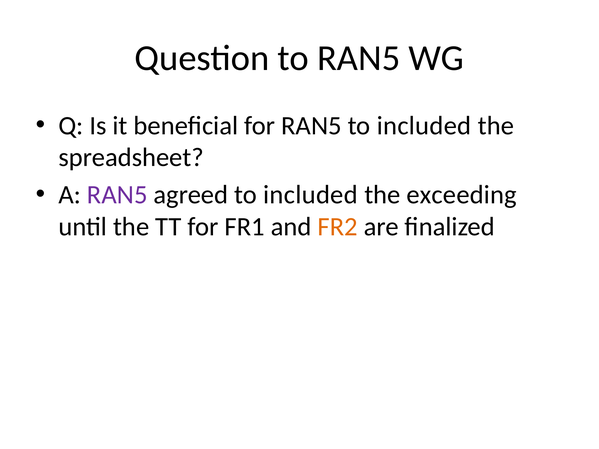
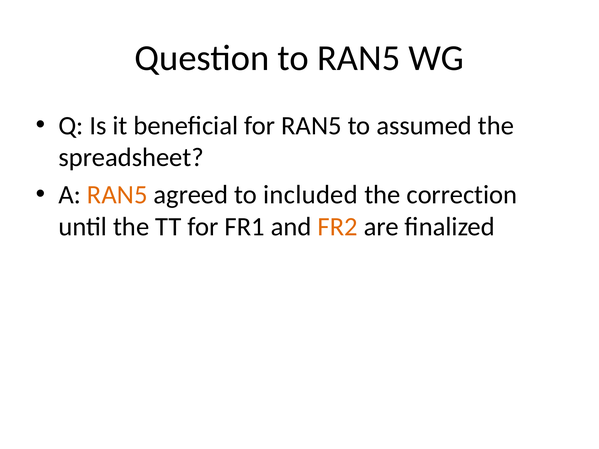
RAN5 to included: included -> assumed (424, 126)
RAN5 colour: purple -> orange (117, 195)
exceeding: exceeding -> correction (462, 195)
